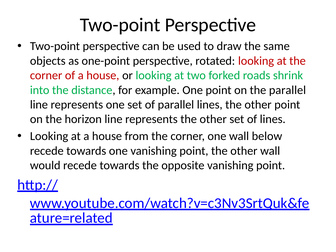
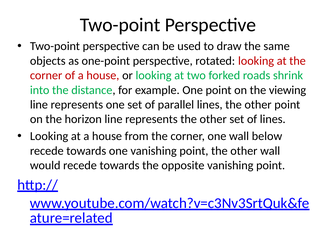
the parallel: parallel -> viewing (288, 90)
